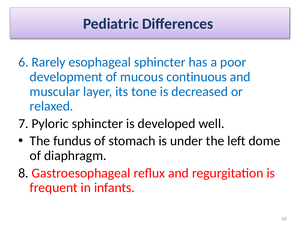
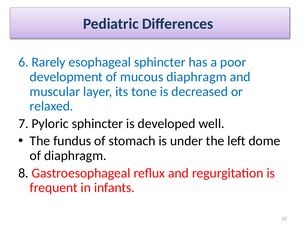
mucous continuous: continuous -> diaphragm (197, 77)
